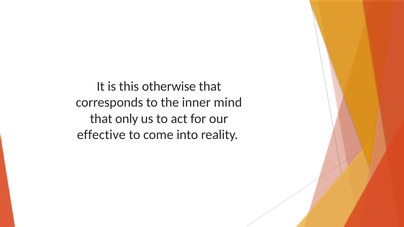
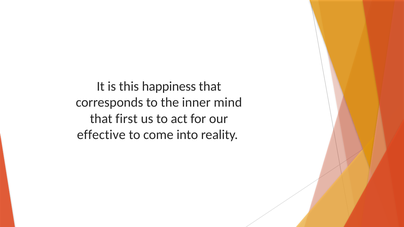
otherwise: otherwise -> happiness (169, 86)
only: only -> first (127, 119)
